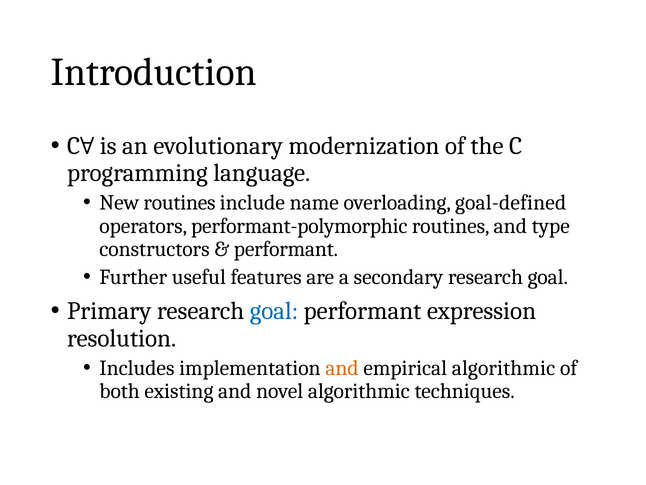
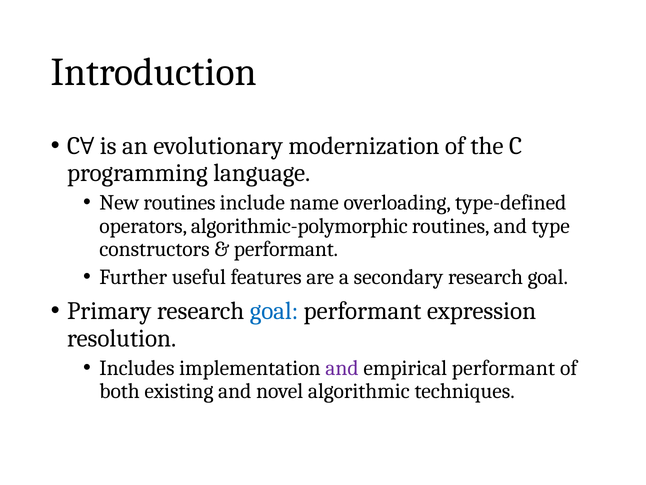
goal-defined: goal-defined -> type-defined (511, 202)
performant-polymorphic: performant-polymorphic -> algorithmic-polymorphic (299, 226)
and colour: orange -> purple (342, 368)
empirical algorithmic: algorithmic -> performant (503, 368)
